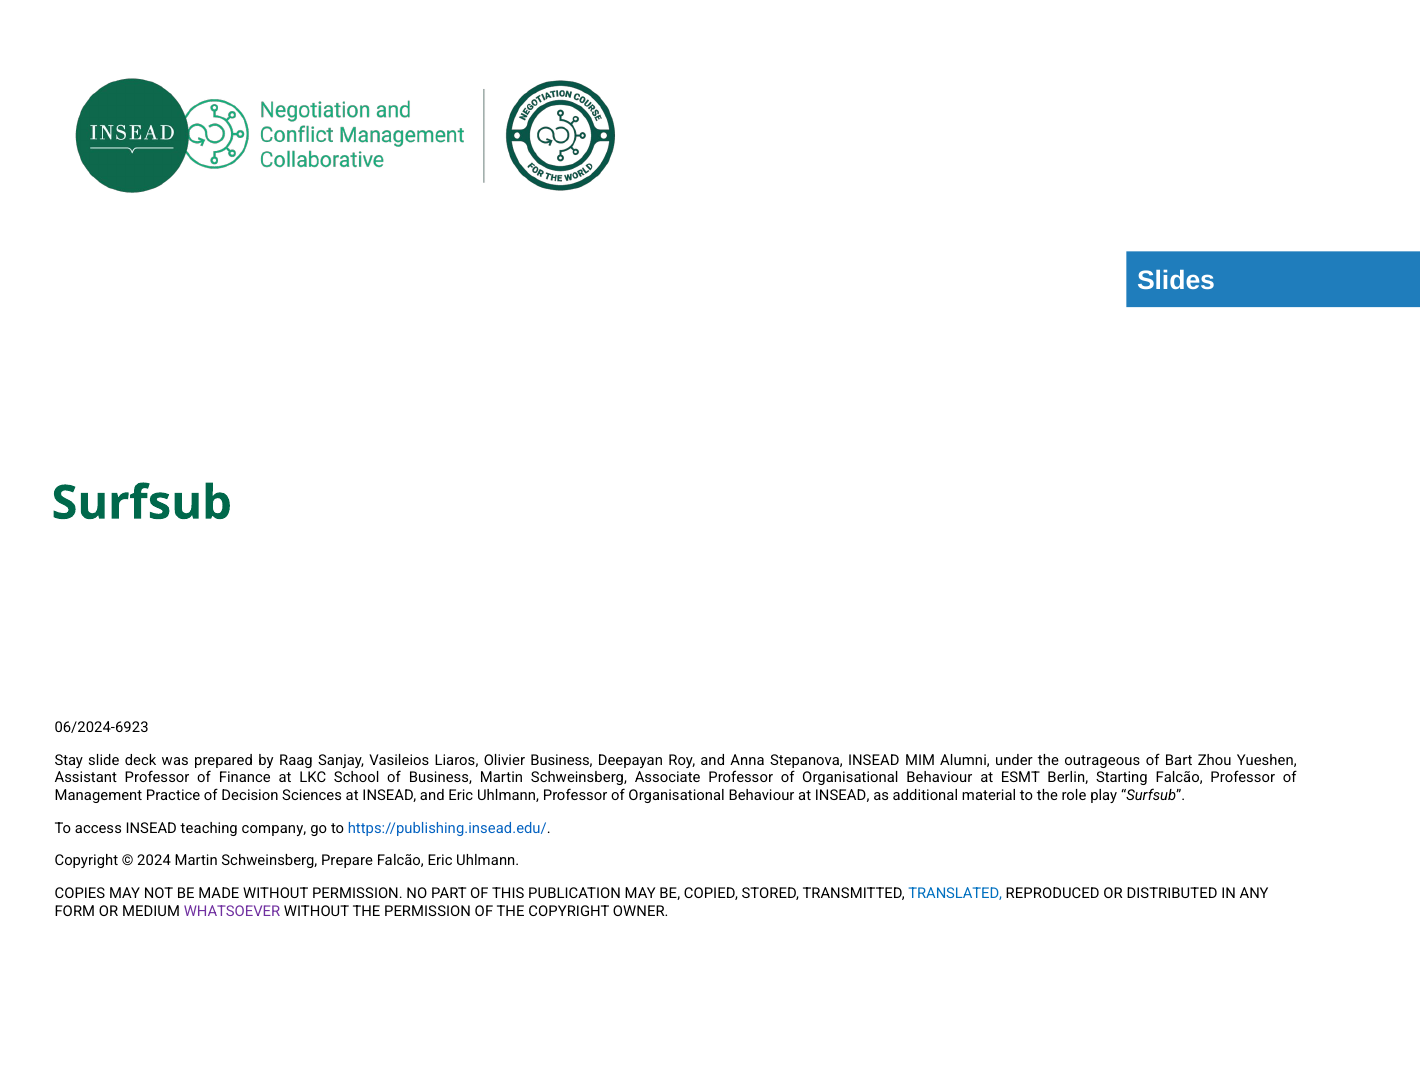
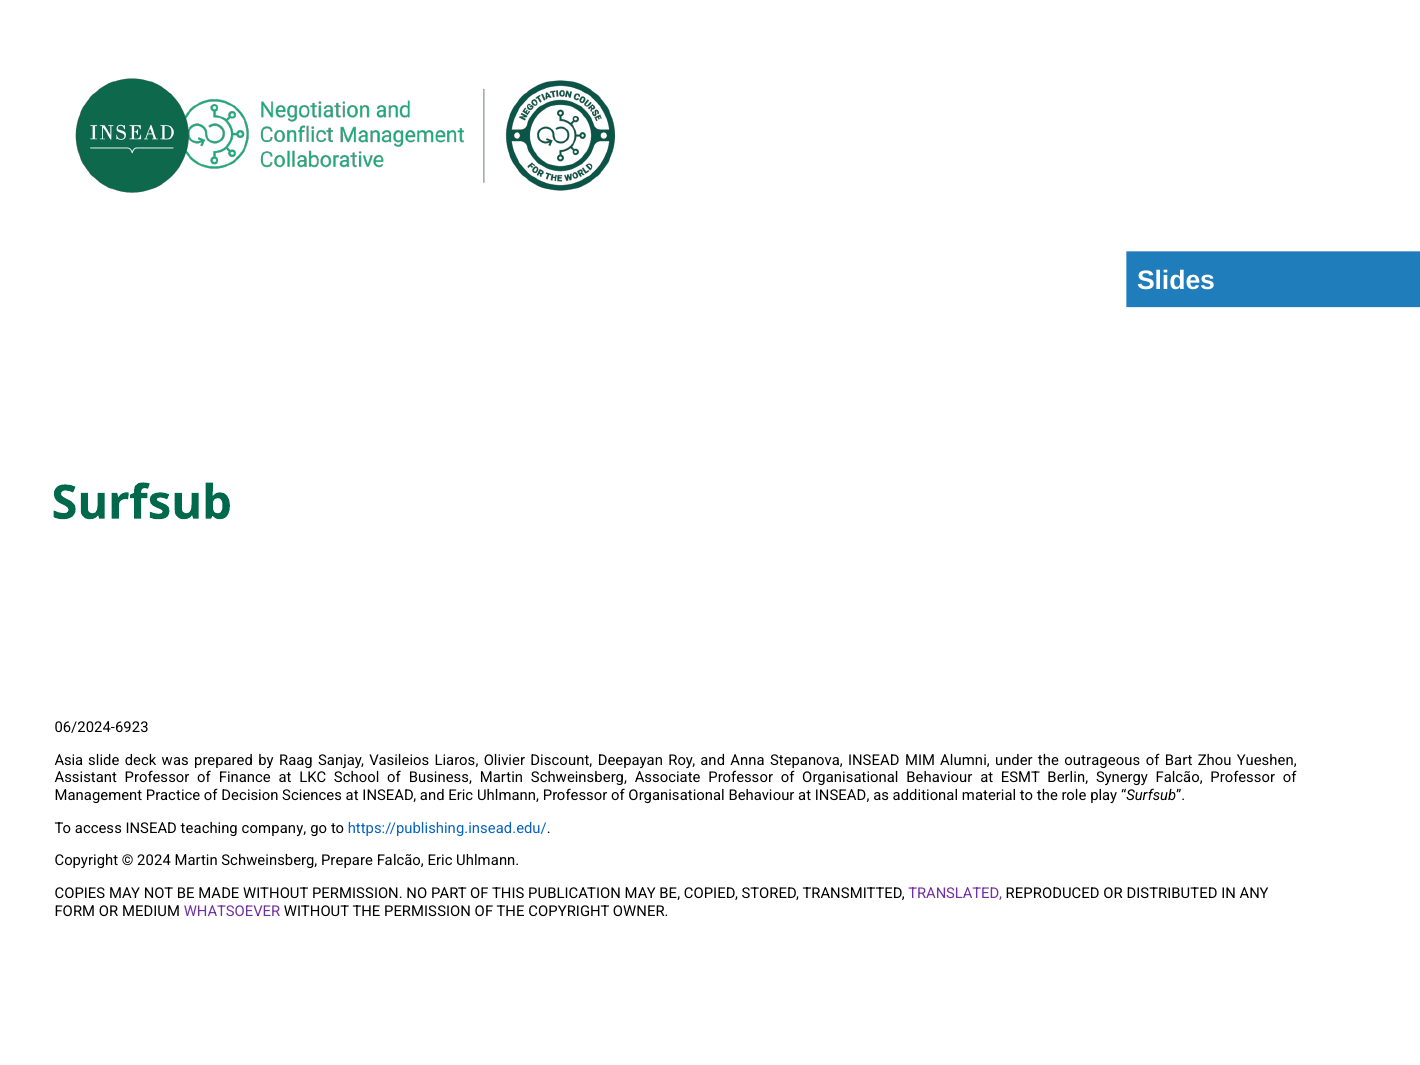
Stay: Stay -> Asia (69, 760)
Olivier Business: Business -> Discount (561, 760)
Starting: Starting -> Synergy (1122, 778)
TRANSLATED colour: blue -> purple (955, 894)
